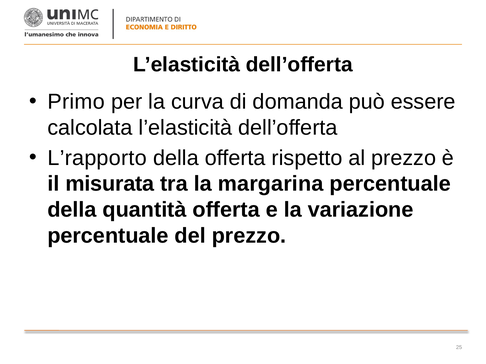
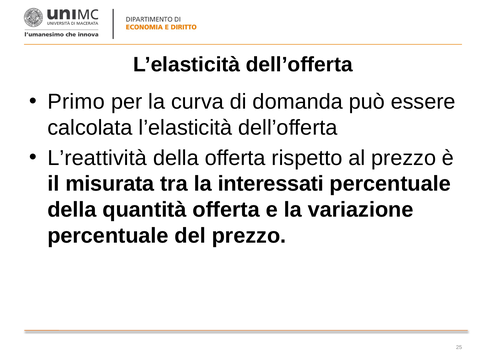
L’rapporto: L’rapporto -> L’reattività (97, 158)
margarina: margarina -> interessati (271, 184)
